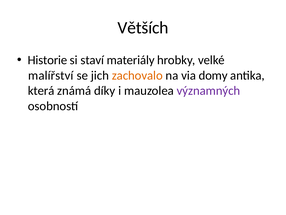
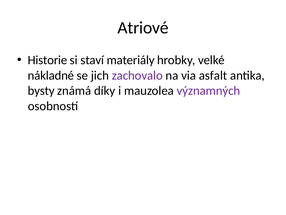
Větších: Větších -> Atriové (143, 28)
malířství: malířství -> nákladné (51, 75)
zachovalo colour: orange -> purple (137, 75)
domy: domy -> asfalt (213, 75)
která: která -> bysty (41, 91)
